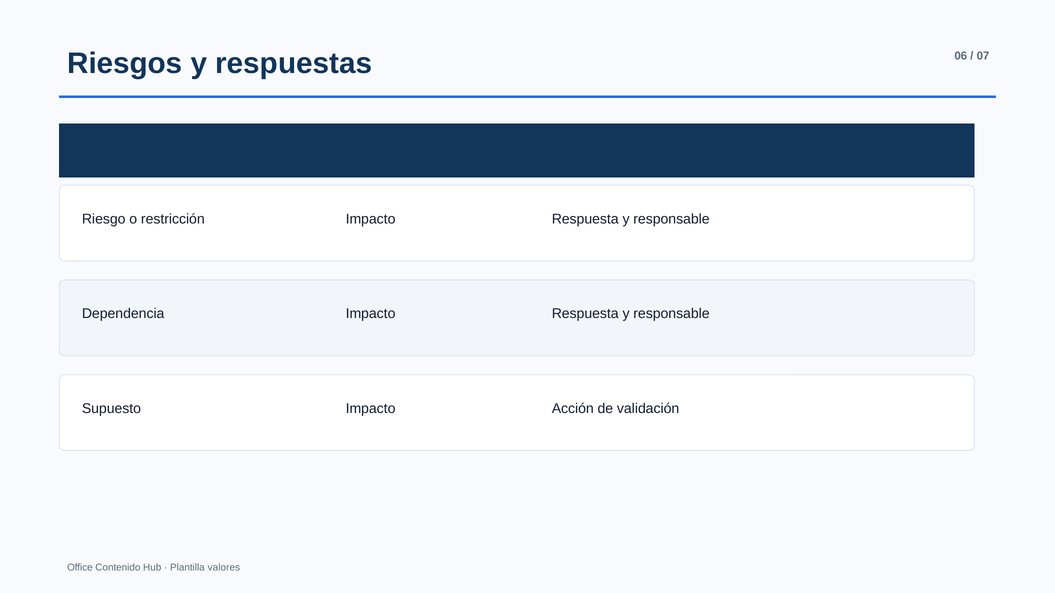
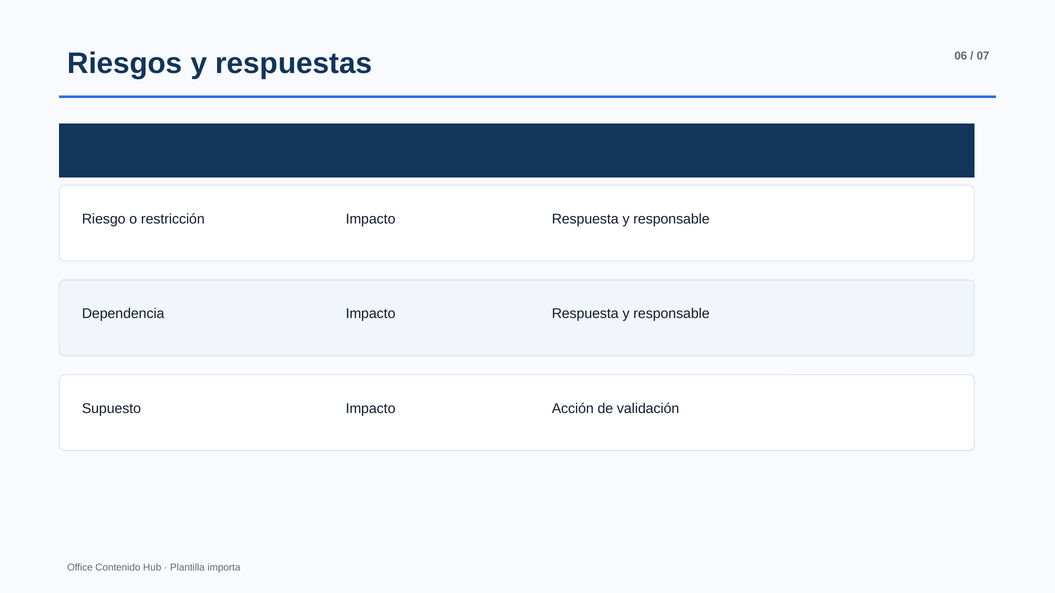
valores: valores -> importa (224, 568)
